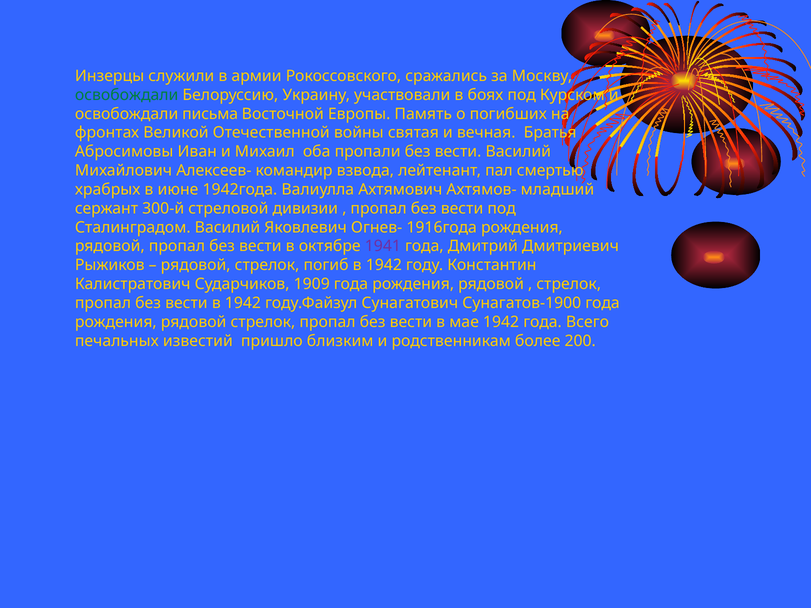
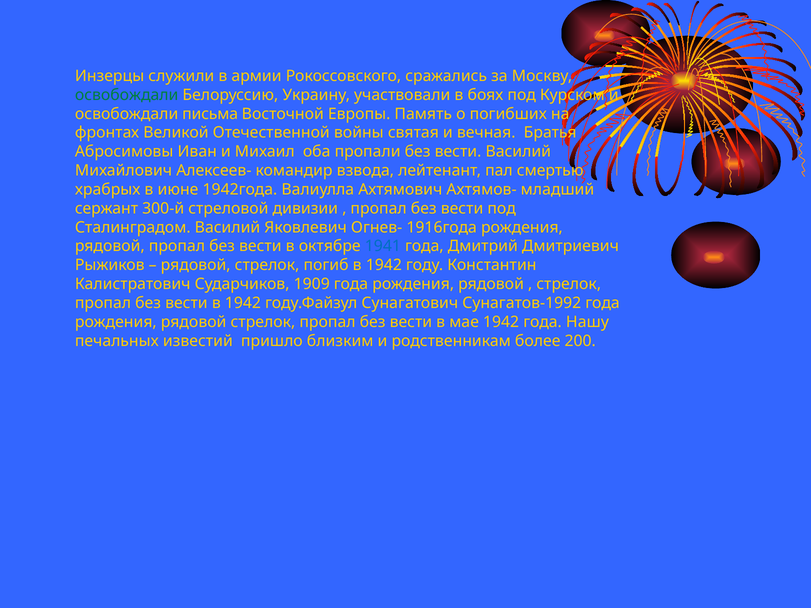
1941 colour: purple -> blue (383, 246)
Сунагатов-1900: Сунагатов-1900 -> Сунагатов-1992 (522, 303)
Всего: Всего -> Нашу (588, 322)
